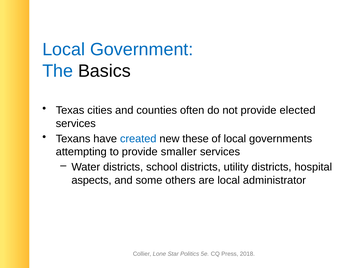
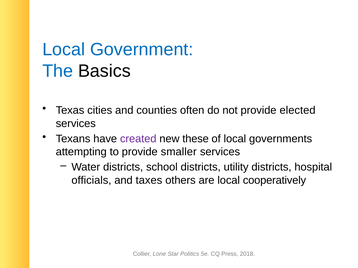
created colour: blue -> purple (138, 139)
aspects: aspects -> officials (91, 181)
some: some -> taxes (149, 181)
administrator: administrator -> cooperatively (274, 181)
